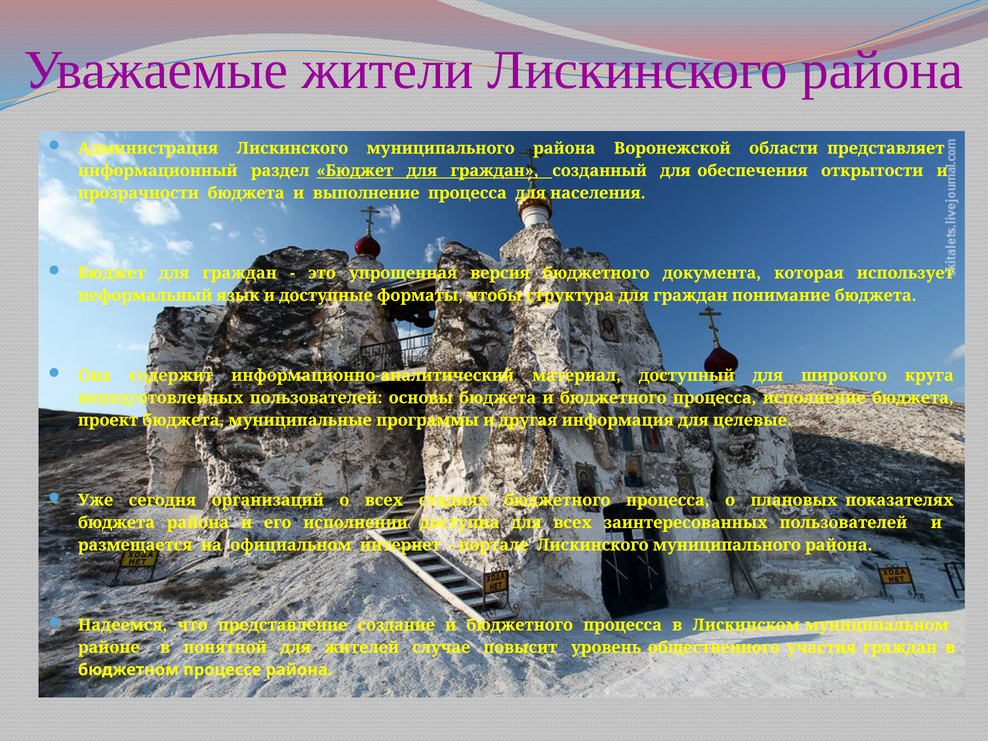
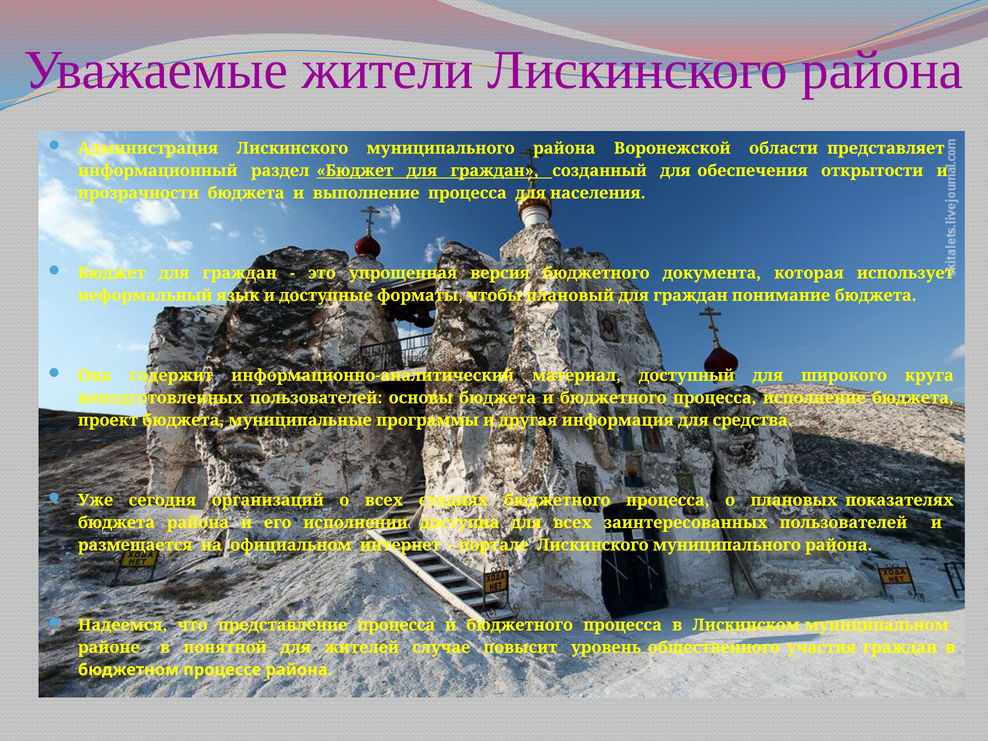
структура: структура -> плановый (570, 295)
целевые: целевые -> средства (753, 420)
представление создание: создание -> процесса (396, 625)
